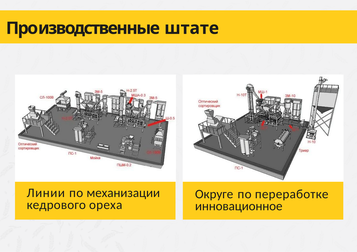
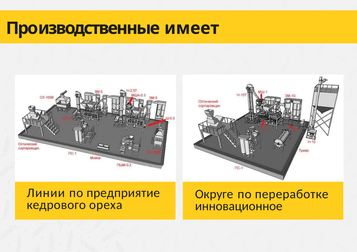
штате: штате -> имеет (192, 28)
механизации: механизации -> предприятие (123, 193)
